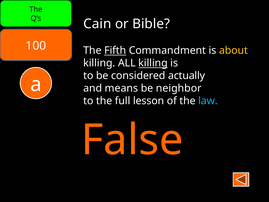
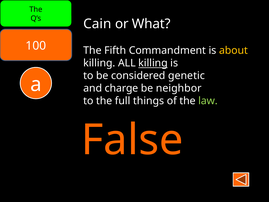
Bible: Bible -> What (151, 24)
Fifth underline: present -> none (115, 50)
actually: actually -> genetic (186, 76)
means: means -> charge (122, 88)
lesson: lesson -> things (149, 101)
law colour: light blue -> light green (208, 101)
